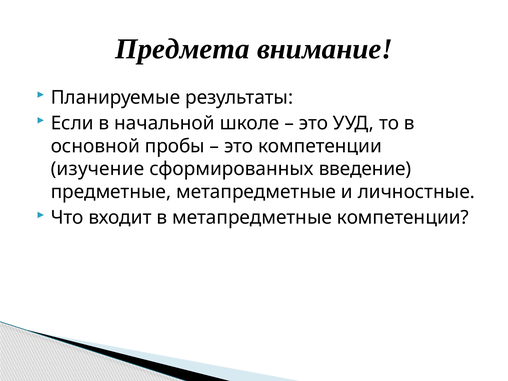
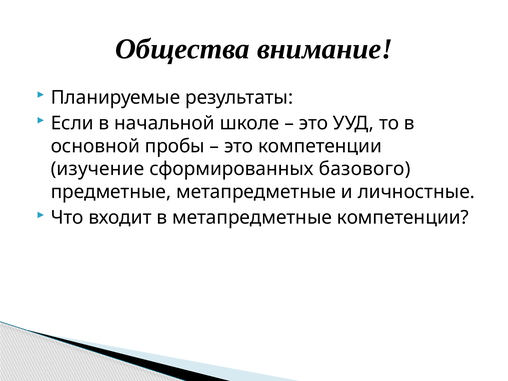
Предмета: Предмета -> Общества (182, 49)
введение: введение -> базового (365, 169)
